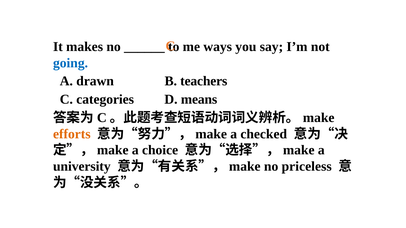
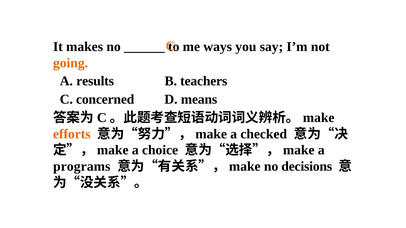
going colour: blue -> orange (71, 63)
drawn: drawn -> results (95, 81)
categories: categories -> concerned (105, 100)
university: university -> programs (82, 167)
priceless: priceless -> decisions (307, 167)
